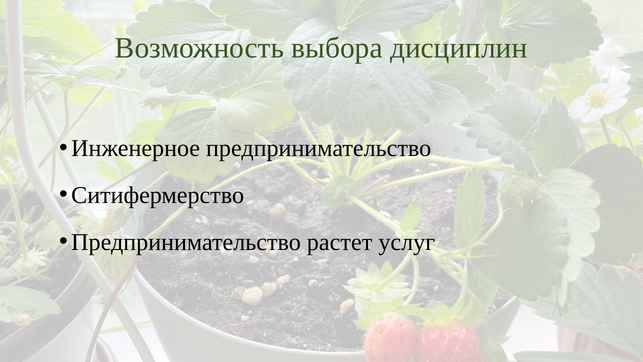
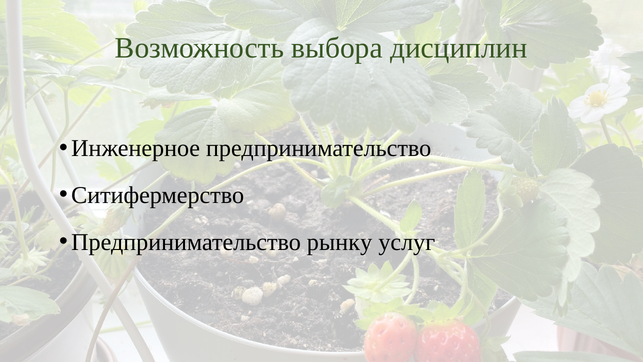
растет: растет -> рынку (340, 242)
